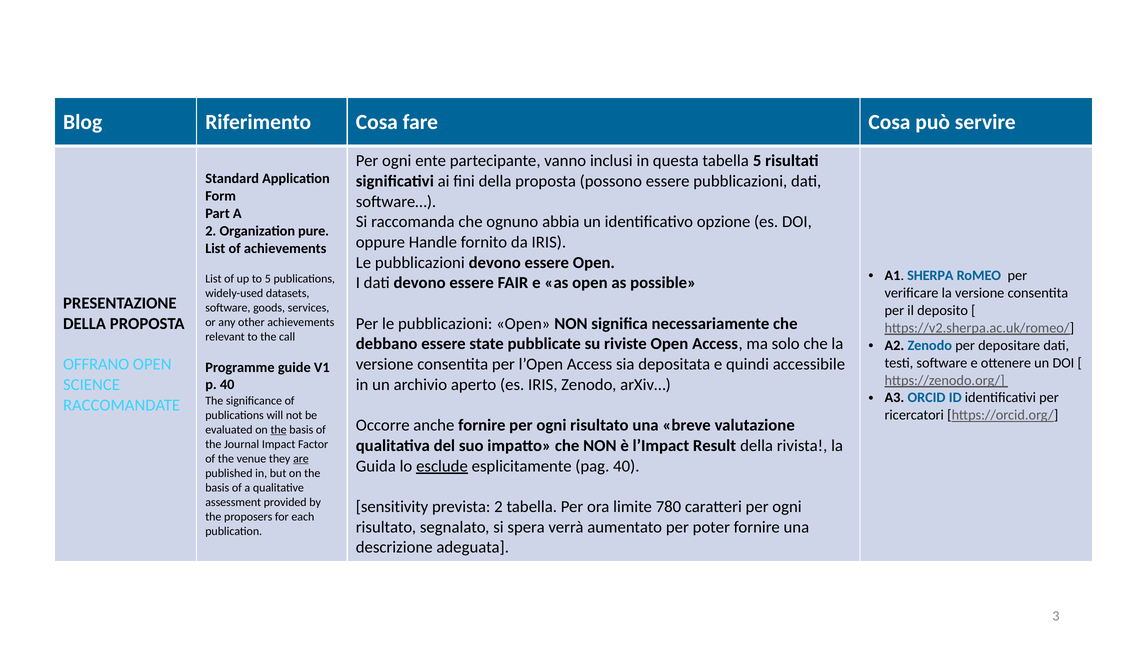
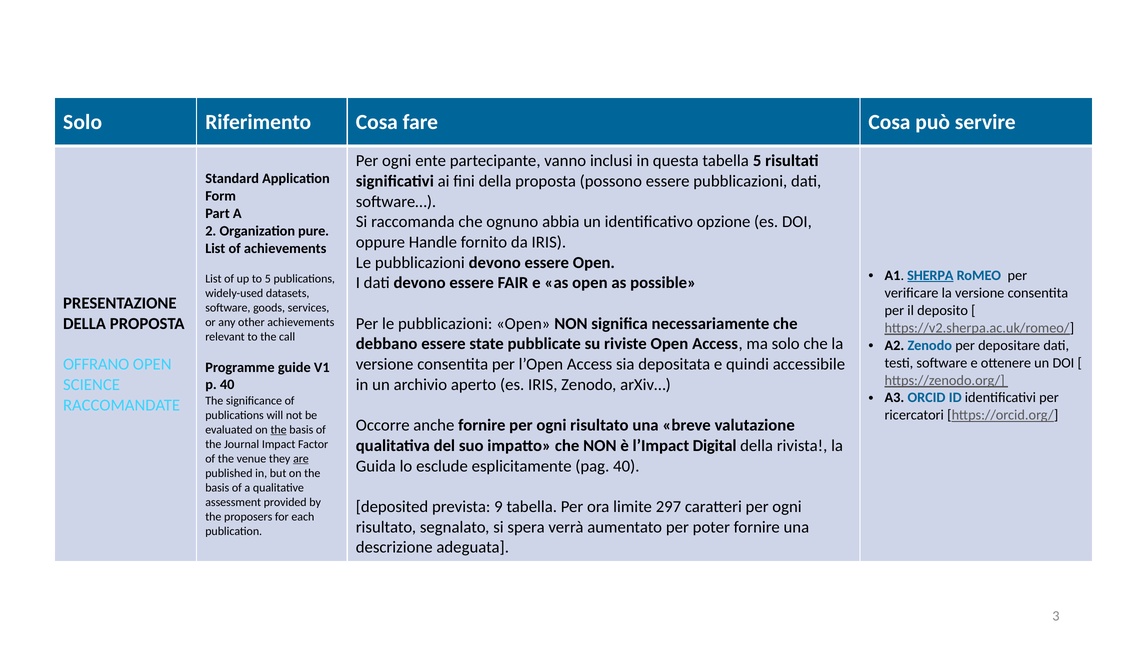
Blog: Blog -> Solo (83, 122)
SHERPA underline: none -> present (930, 276)
Result: Result -> Digital (715, 446)
esclude underline: present -> none (442, 466)
sensitivity: sensitivity -> deposited (392, 507)
prevista 2: 2 -> 9 (498, 507)
780: 780 -> 297 (668, 507)
